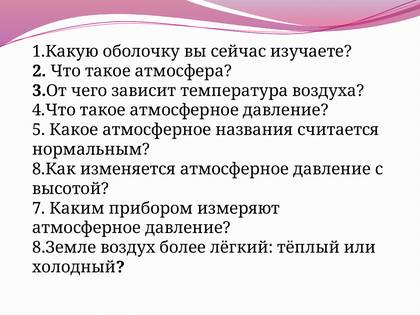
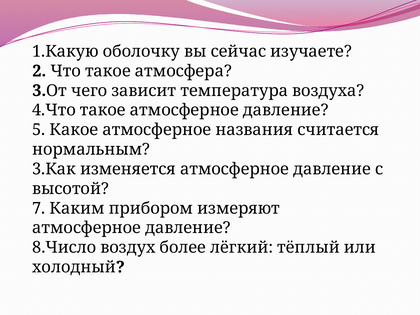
8.Как: 8.Как -> 3.Как (54, 169)
8.Земле: 8.Земле -> 8.Число (64, 248)
